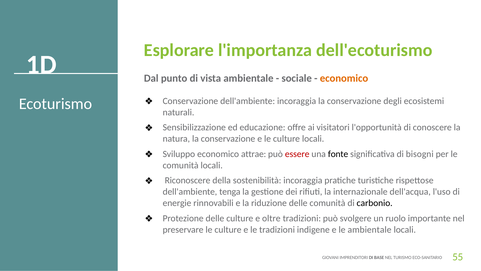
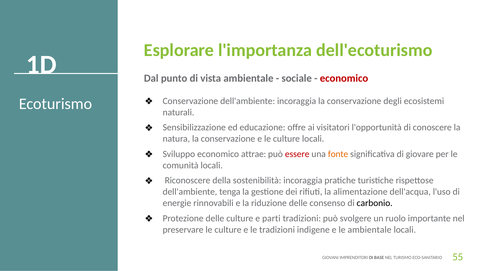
economico colour: orange -> red (344, 78)
fonte colour: black -> orange (338, 154)
bisogni: bisogni -> giovare (420, 154)
internazionale: internazionale -> alimentazione (360, 192)
delle comunità: comunità -> consenso (327, 203)
oltre: oltre -> parti (271, 218)
